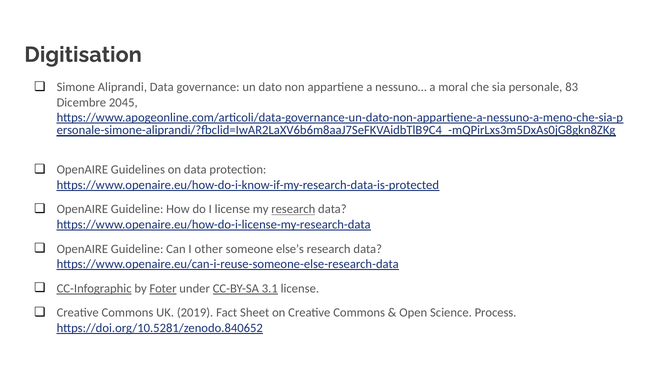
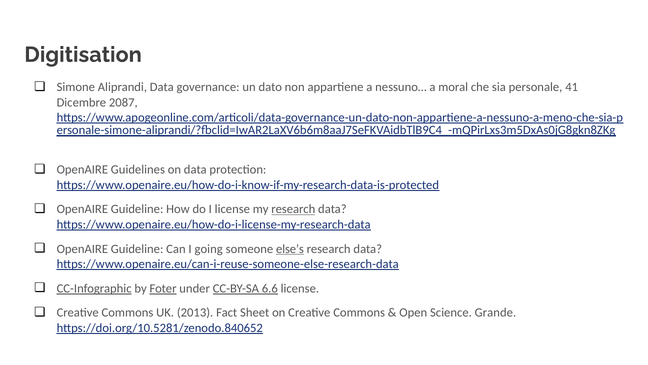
83: 83 -> 41 (572, 87)
2045: 2045 -> 2087 (123, 102)
other: other -> going (209, 249)
else’s underline: none -> present (290, 249)
3.1: 3.1 -> 6.6 (270, 288)
2019: 2019 -> 2013 (195, 312)
Process: Process -> Grande (495, 312)
